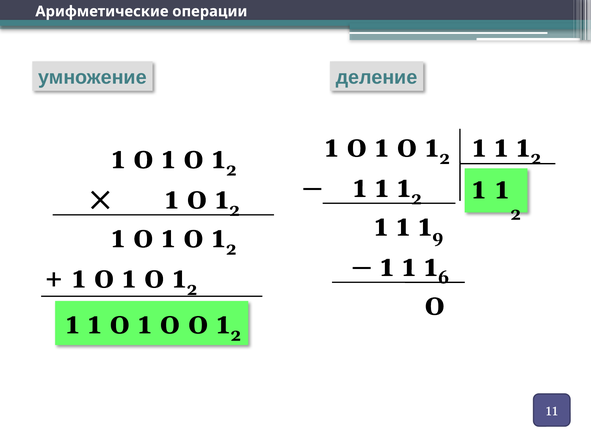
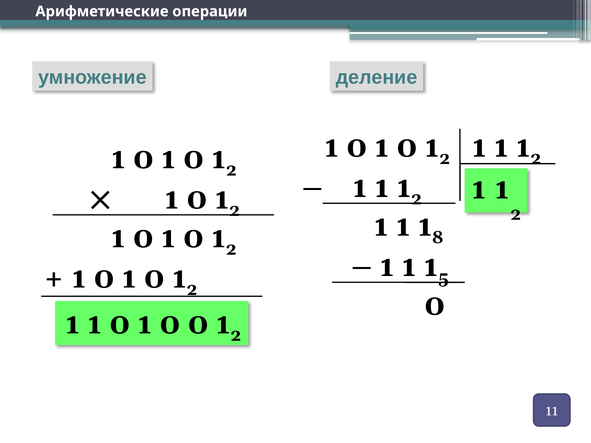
9: 9 -> 8 (438, 238)
6: 6 -> 5 (443, 278)
